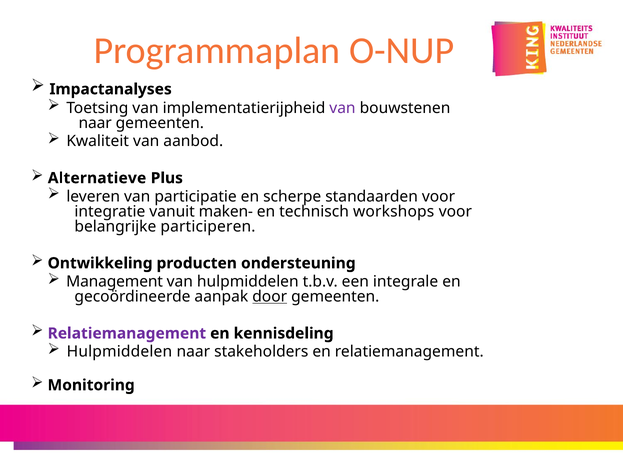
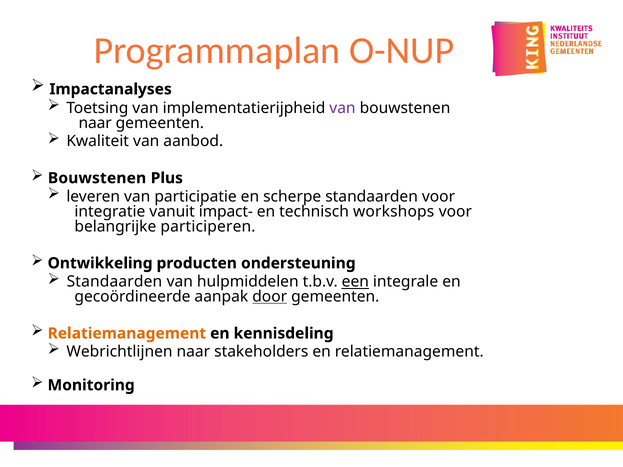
Alternatieve: Alternatieve -> Bouwstenen (97, 178)
maken-: maken- -> impact- (226, 212)
Management: Management -> Standaarden (114, 282)
een underline: none -> present (355, 282)
Relatiemanagement colour: purple -> orange (127, 334)
Hulpmiddelen: Hulpmiddelen -> Webrichtlijnen (119, 352)
